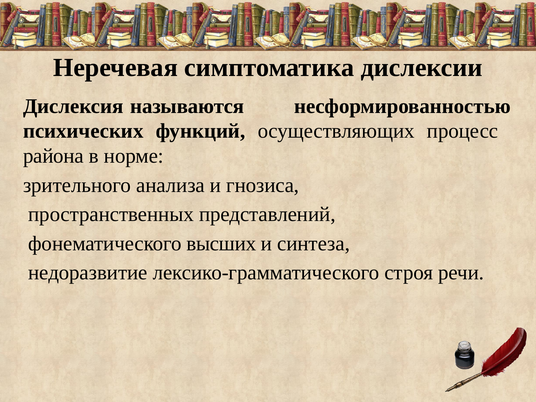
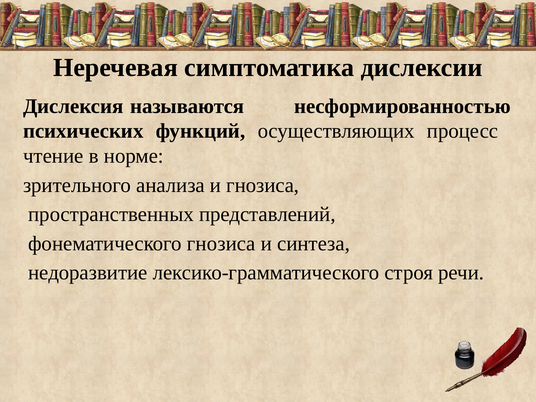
района: района -> чтение (53, 156)
фонематического высших: высших -> гнозиса (221, 243)
